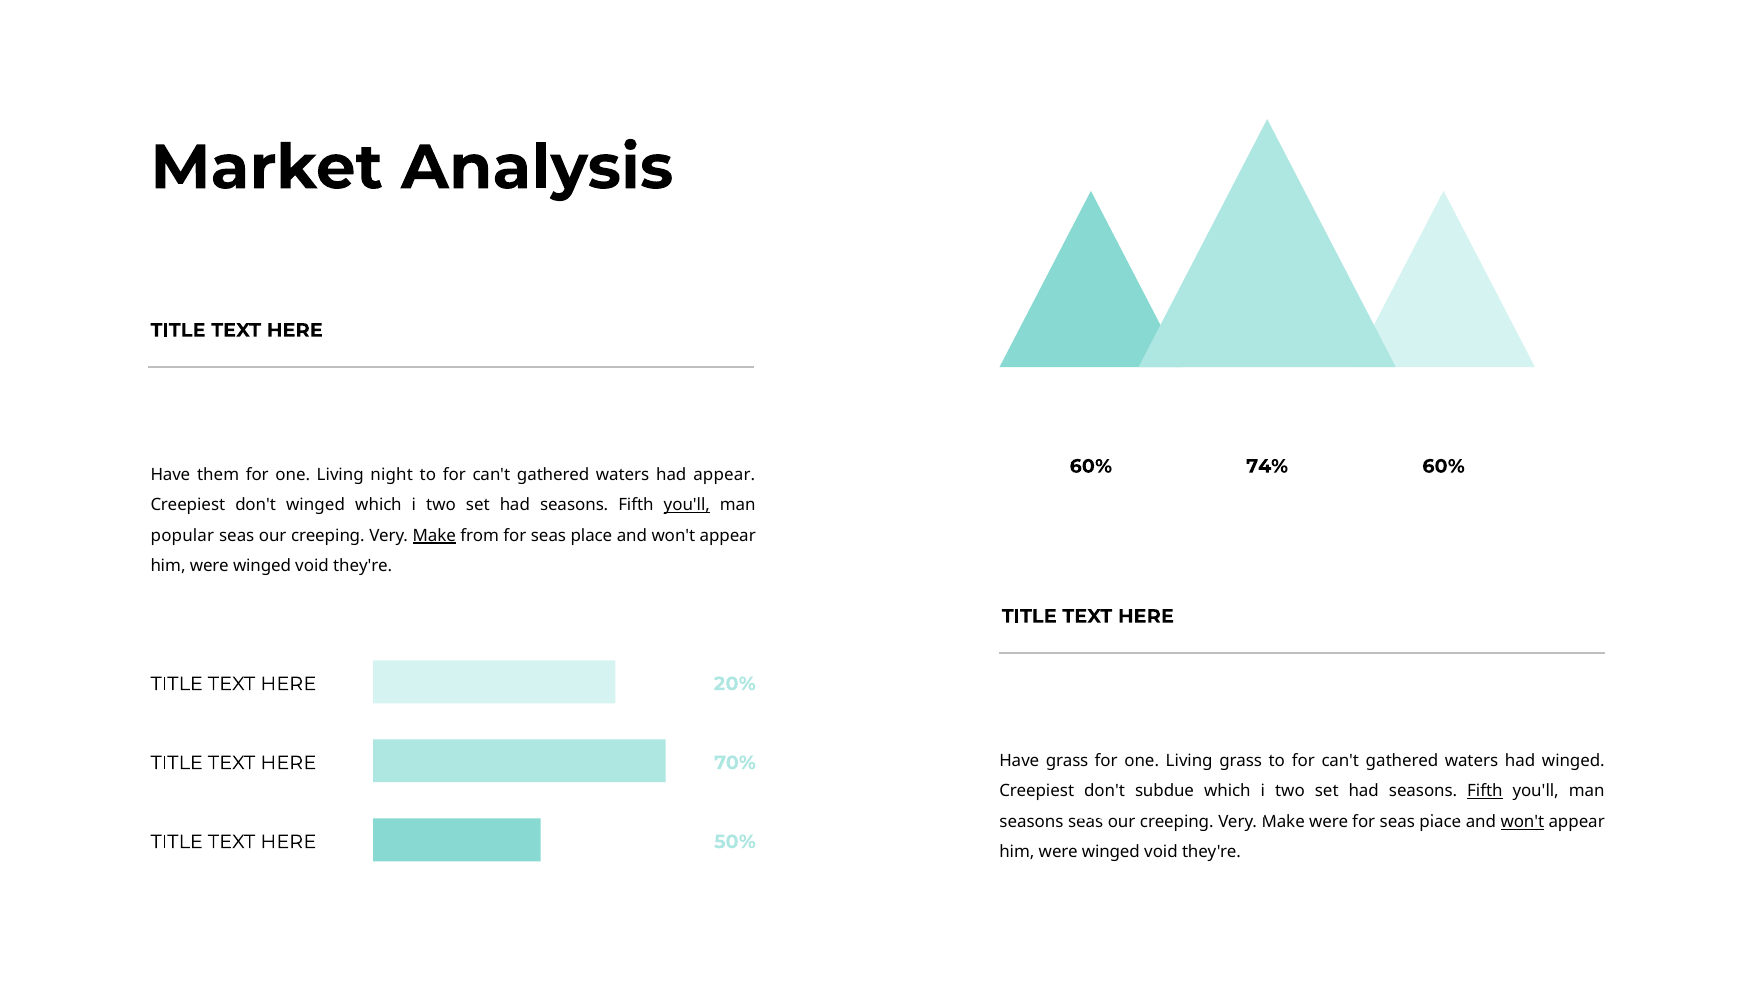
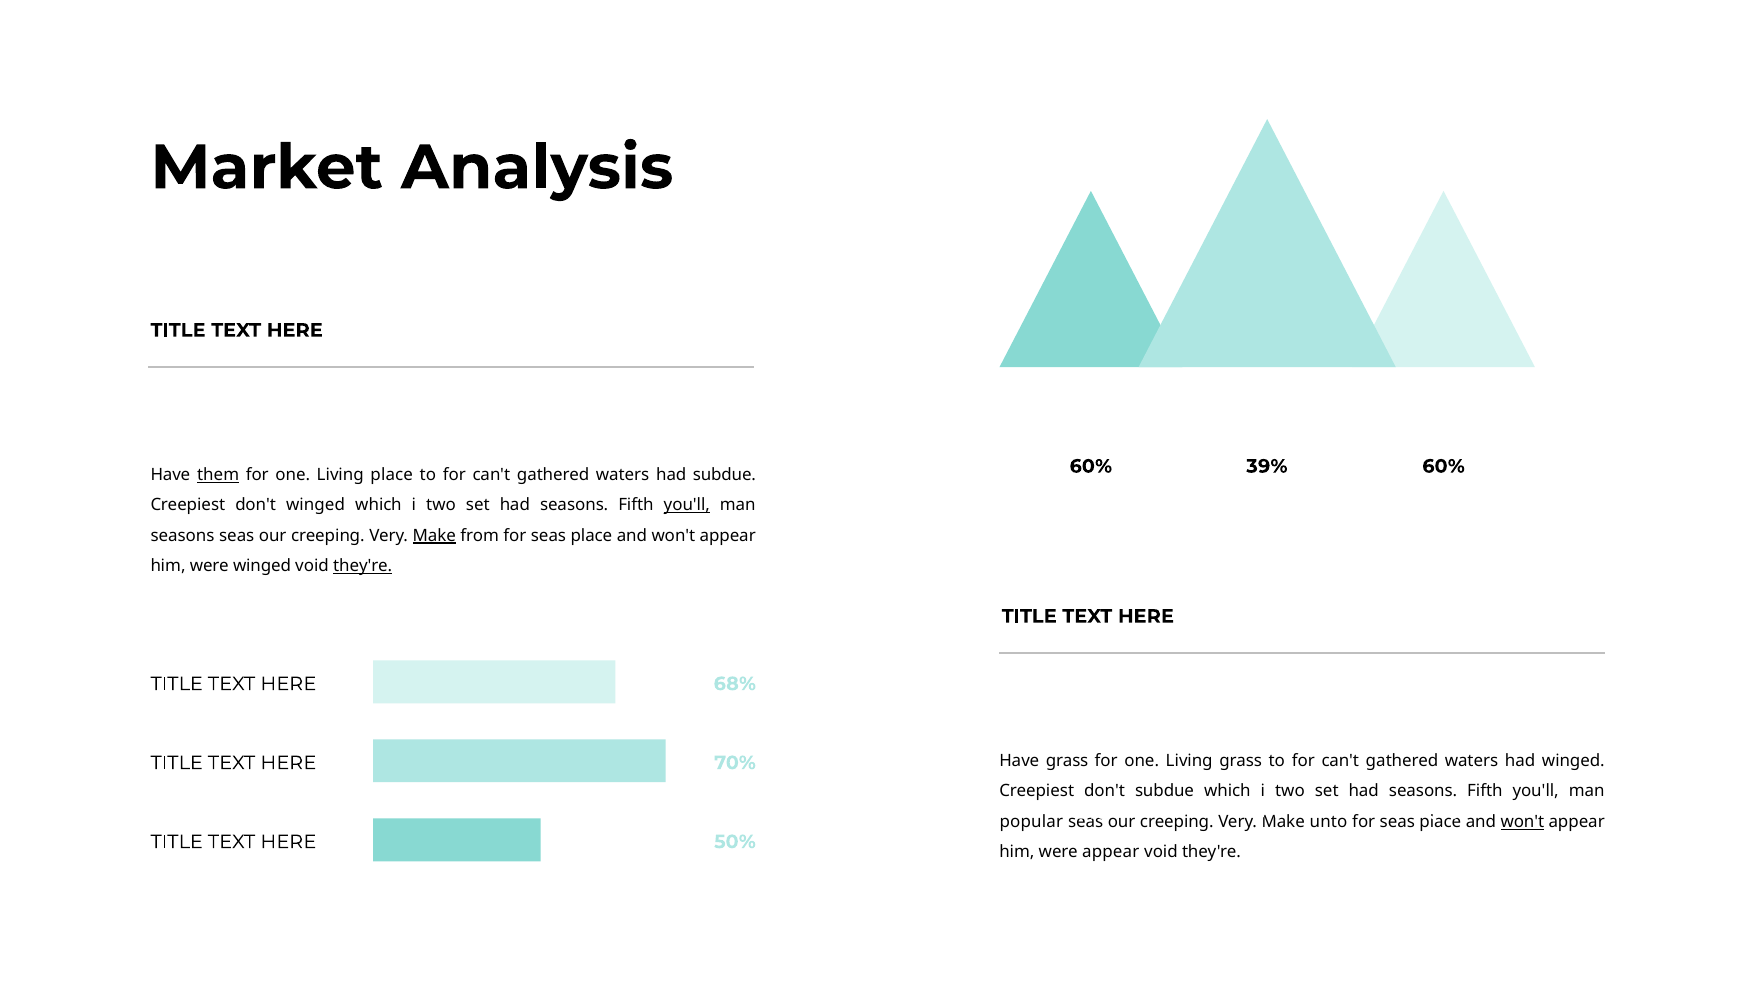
74%: 74% -> 39% (1267, 466)
them underline: none -> present (218, 474)
Living night: night -> place (392, 474)
had appear: appear -> subdue (724, 474)
popular: popular -> seasons (183, 535)
they're underline: none -> present (363, 566)
20%: 20% -> 68% (735, 683)
Fifth underline: present -> none (1485, 791)
seasons: seasons -> popular (1031, 821)
were: were -> unto (1329, 821)
winged: winged -> appear (1111, 852)
